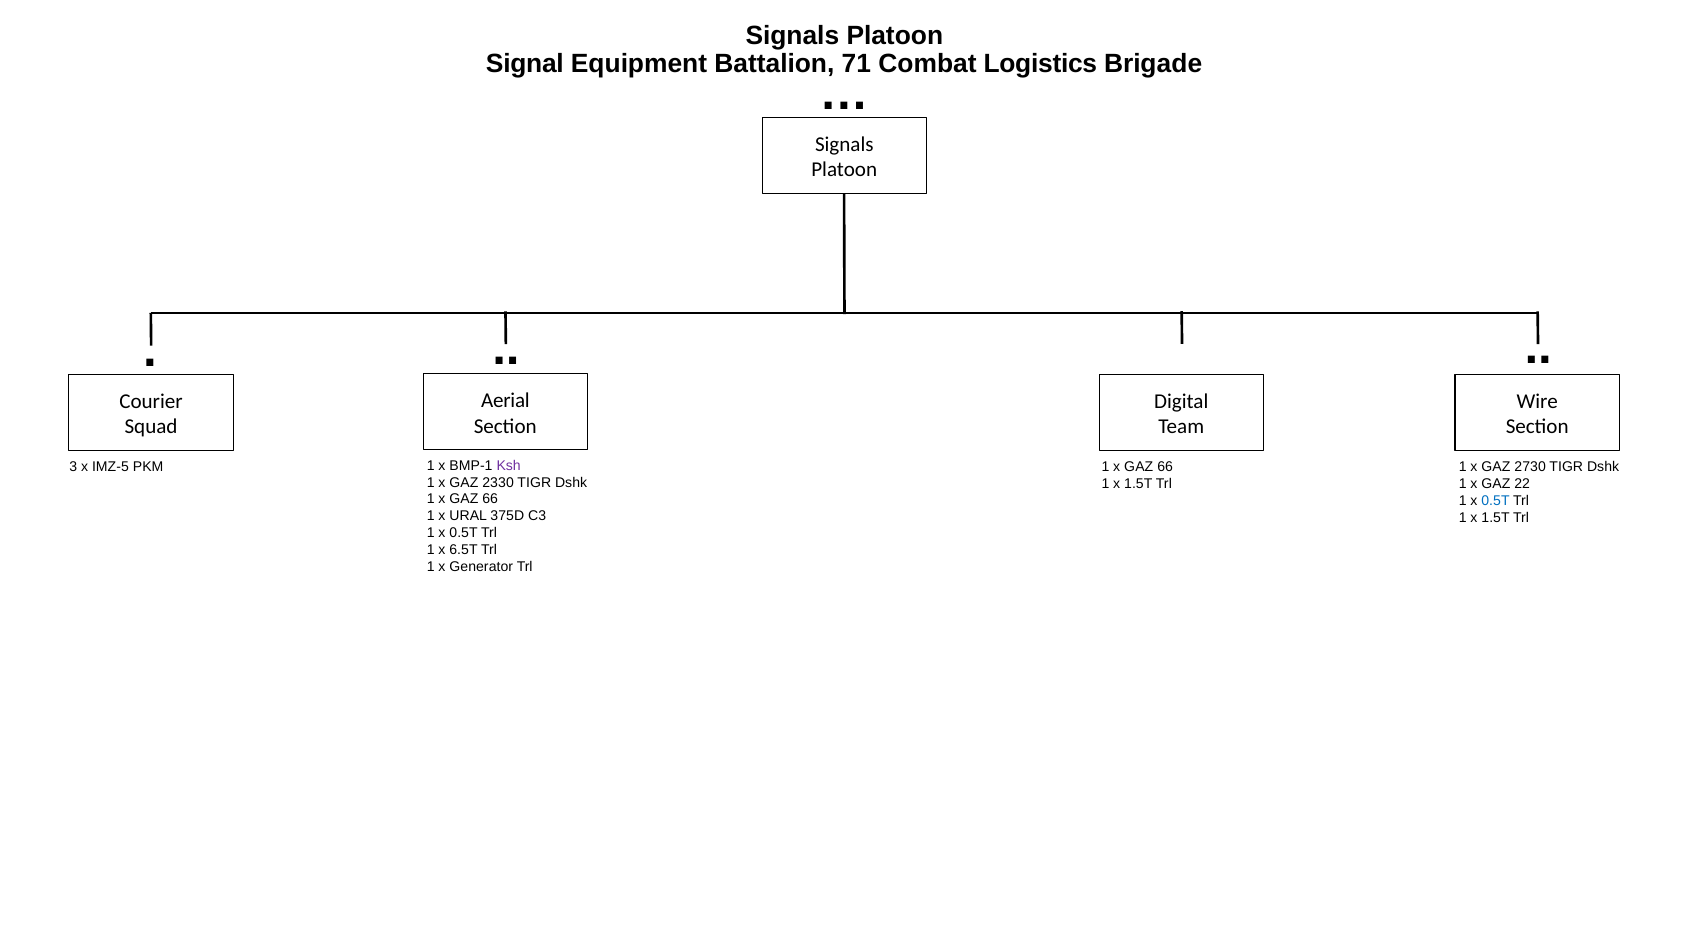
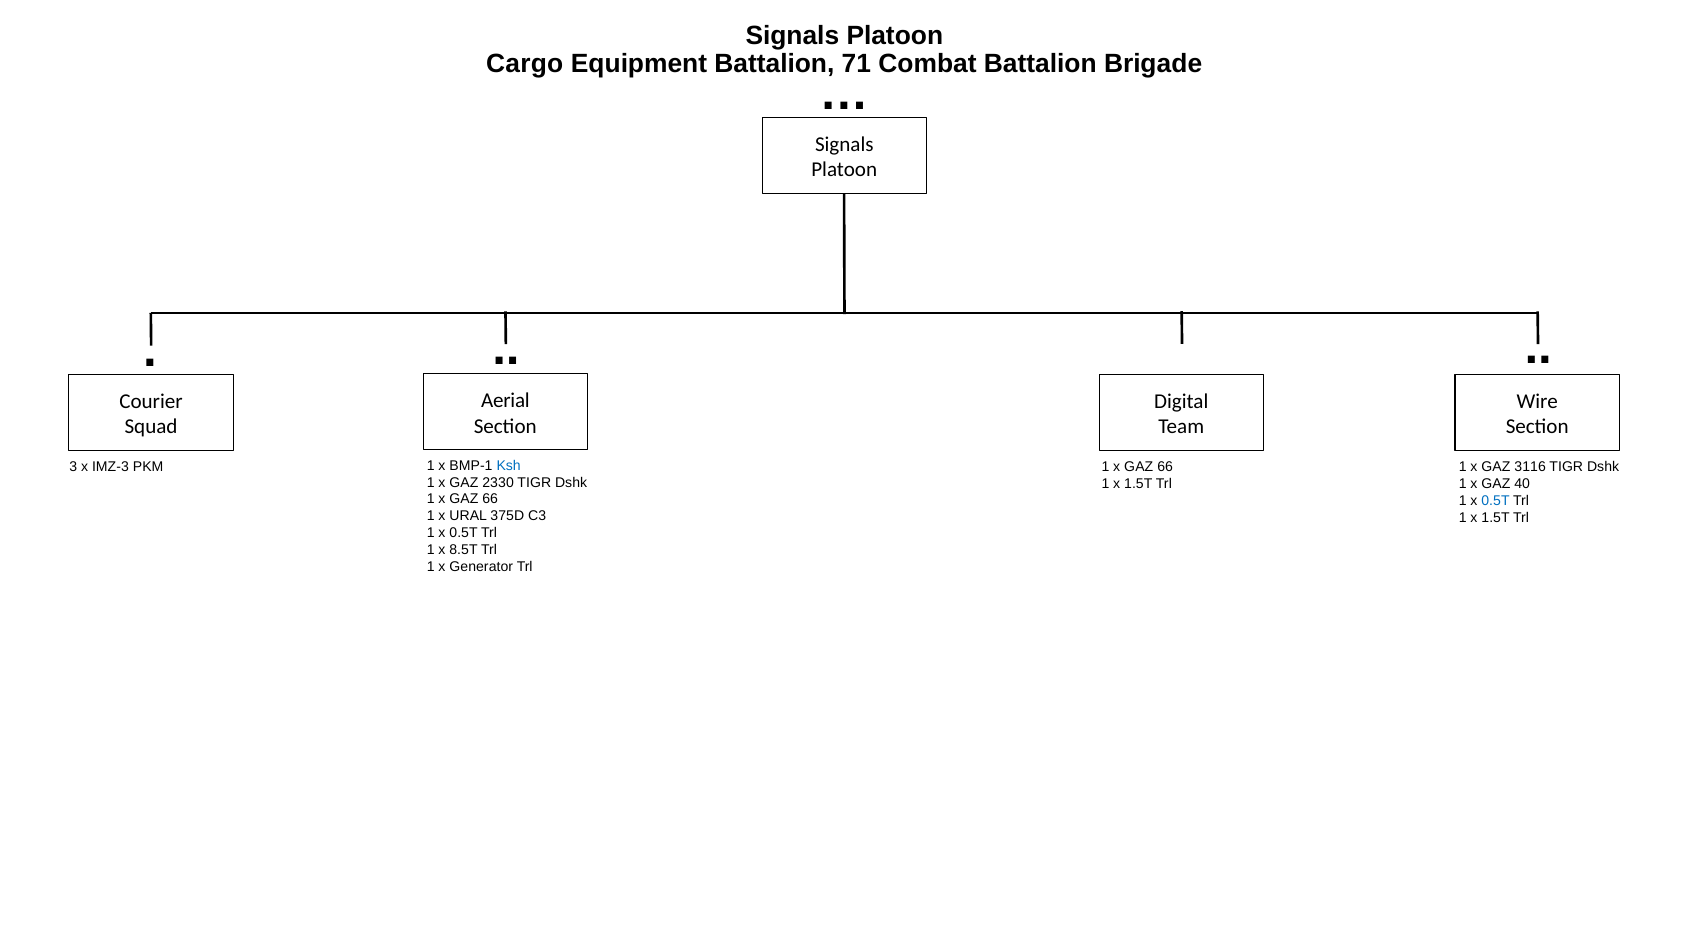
Signal: Signal -> Cargo (525, 64)
Combat Logistics: Logistics -> Battalion (1040, 64)
Ksh colour: purple -> blue (509, 466)
IMZ-5: IMZ-5 -> IMZ-3 (110, 467)
2730: 2730 -> 3116 (1530, 467)
22: 22 -> 40 (1522, 484)
6.5T: 6.5T -> 8.5T (463, 550)
